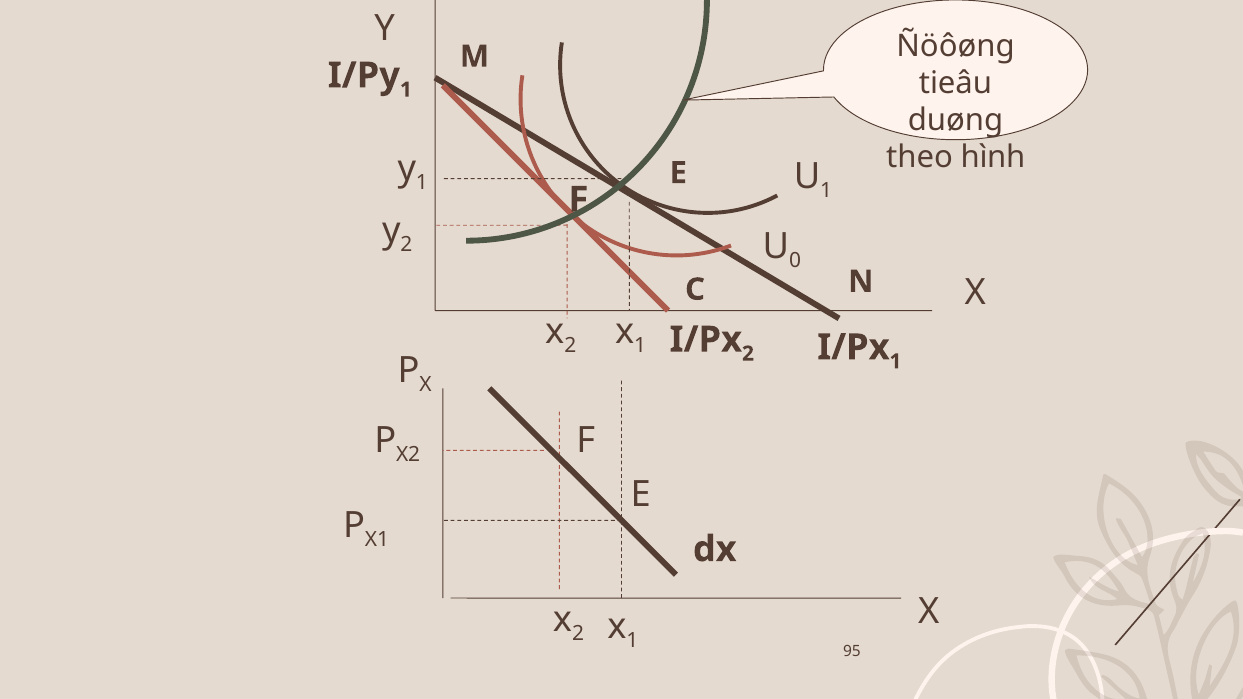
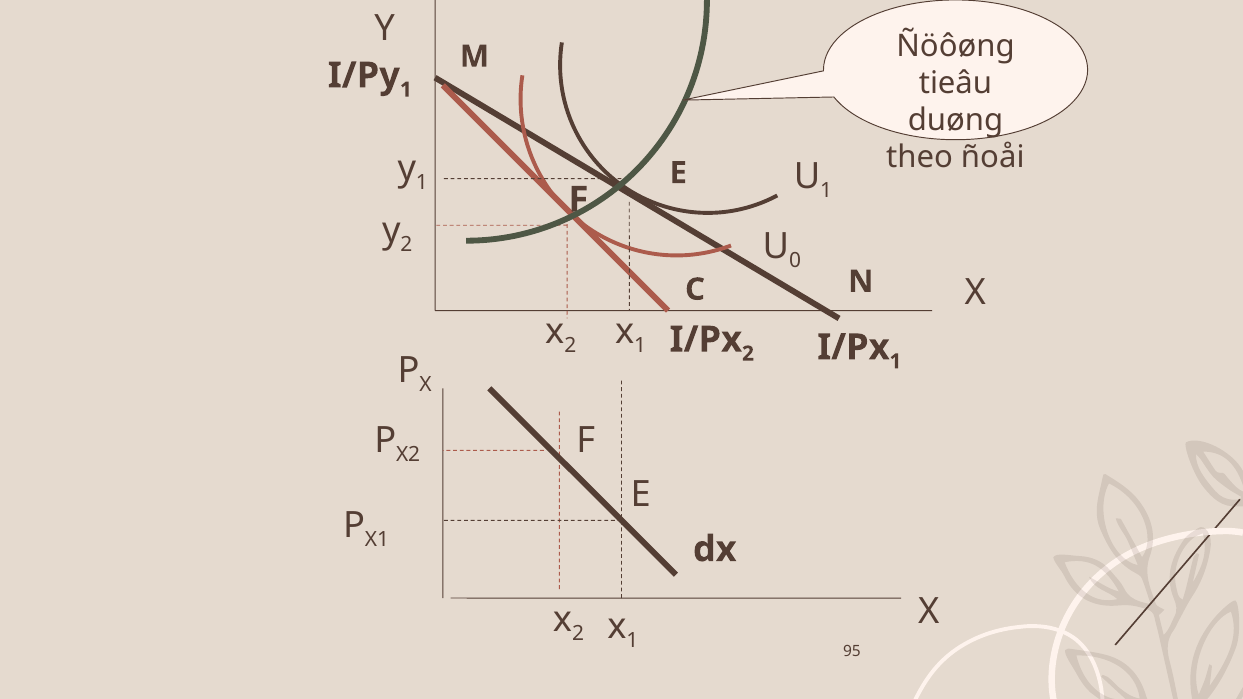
hình: hình -> ñoåi (993, 158)
